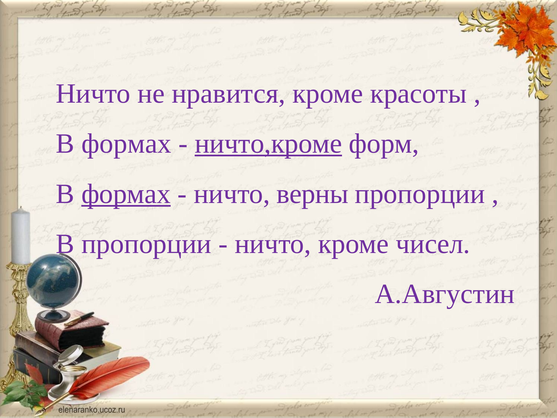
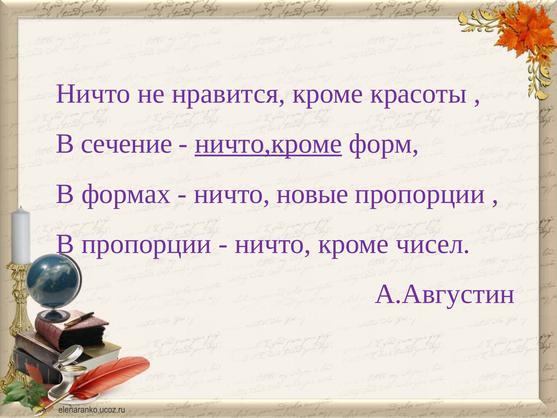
формах: формах -> сечение (127, 144)
формах underline: present -> none (126, 194)
верны: верны -> новые (313, 194)
